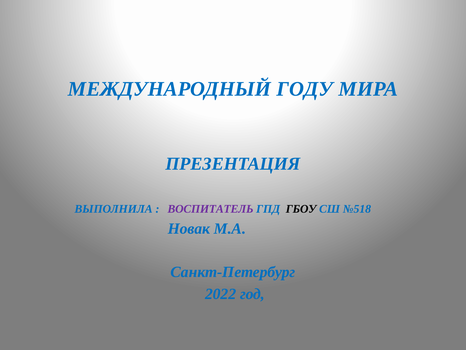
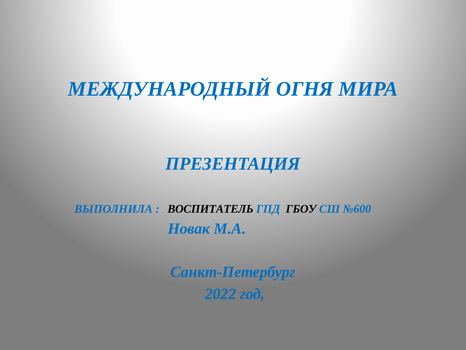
ГОДУ: ГОДУ -> ОГНЯ (305, 89)
ВОСПИТАТЕЛЬ colour: purple -> black (211, 209)
№518: №518 -> №600 (357, 209)
